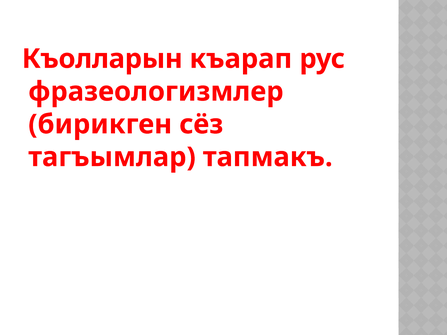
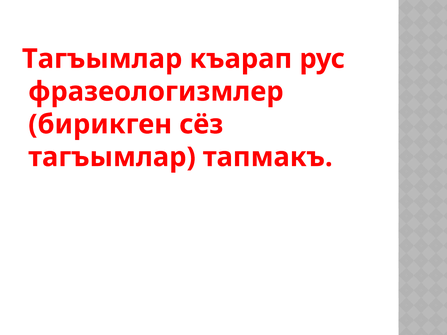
Къолларын: Къолларын -> Тагъымлар (102, 59)
